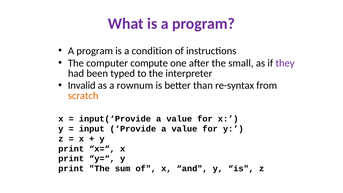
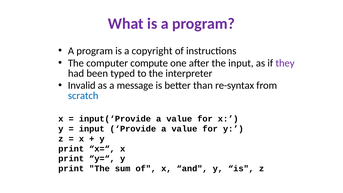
condition: condition -> copyright (152, 51)
the small: small -> input (241, 63)
rownum: rownum -> message (135, 85)
scratch colour: orange -> blue (83, 96)
